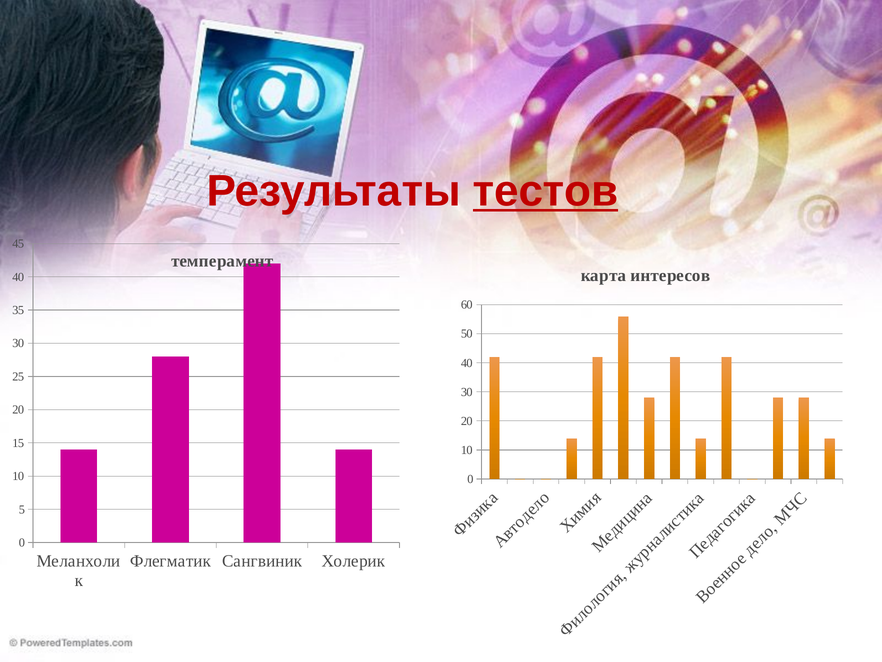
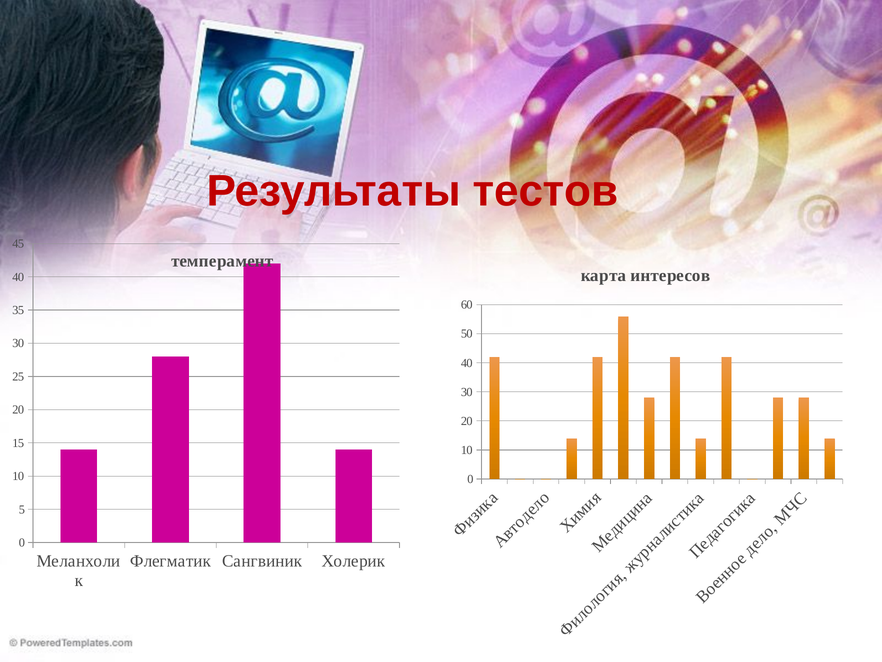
тестов underline: present -> none (546, 191)
